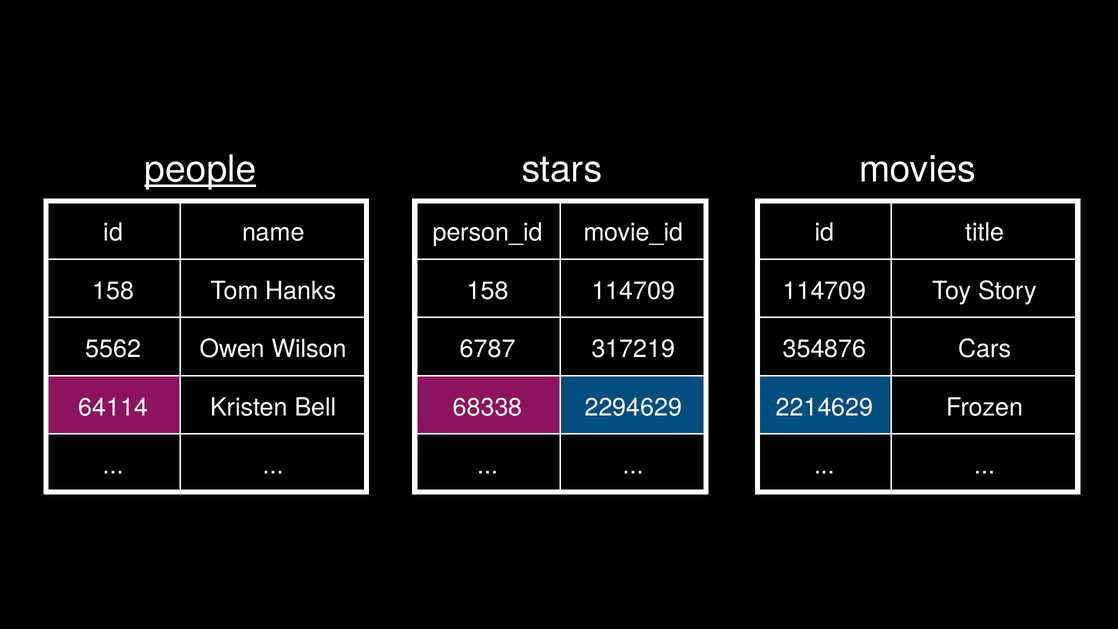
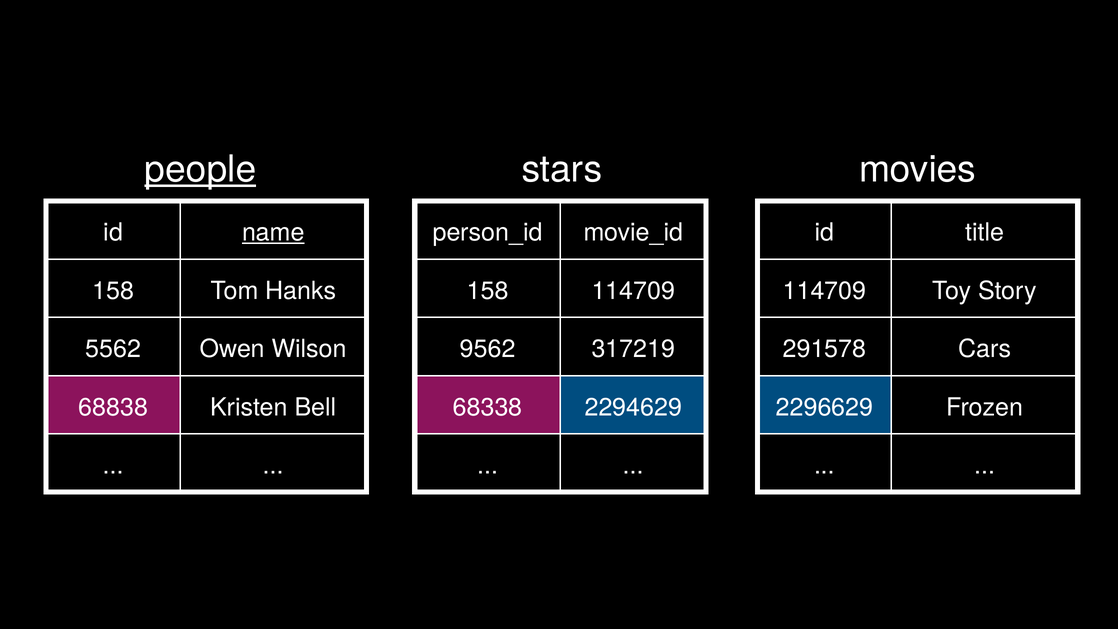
name underline: none -> present (273, 233)
6787: 6787 -> 9562 (488, 349)
354876: 354876 -> 291578 (824, 349)
64114: 64114 -> 68838 (113, 407)
2214629: 2214629 -> 2296629 (825, 407)
